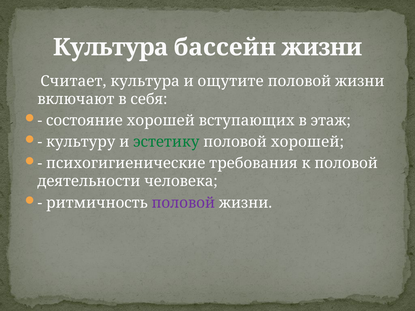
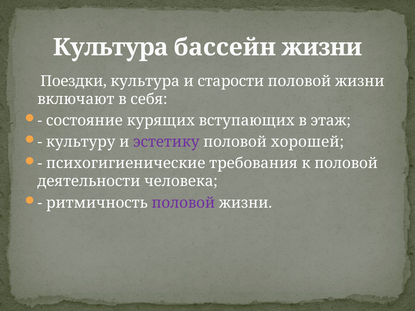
Считает: Считает -> Поездки (74, 81)
ощутите: ощутите -> старости (231, 81)
состояние хорошей: хорошей -> курящих (161, 121)
эстетику colour: green -> purple (166, 142)
